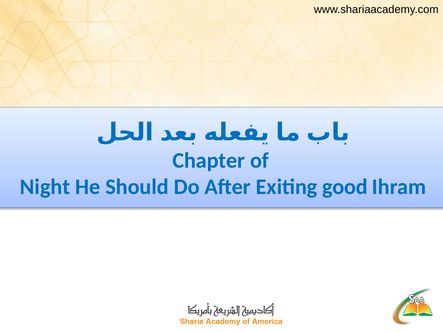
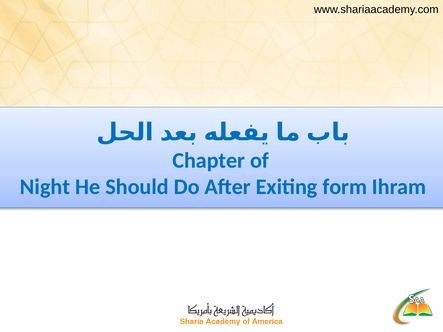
good: good -> form (345, 187)
